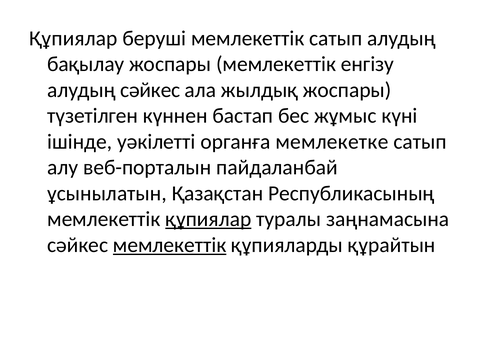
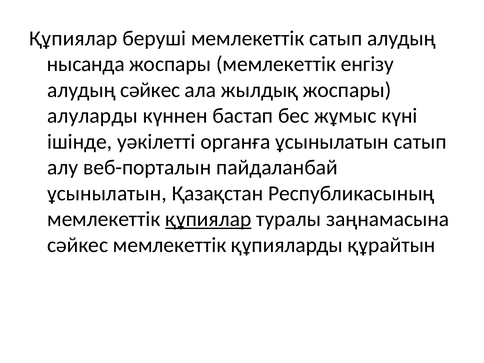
бақылау: бақылау -> нысанда (86, 64)
түзетілген: түзетілген -> алуларды (92, 116)
органға мемлекетке: мемлекетке -> ұсынылатын (332, 142)
мемлекеттік underline: present -> none (170, 245)
